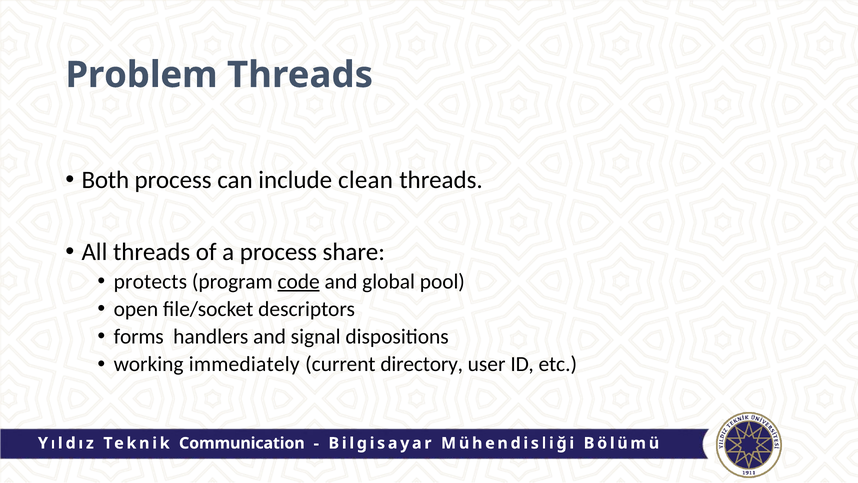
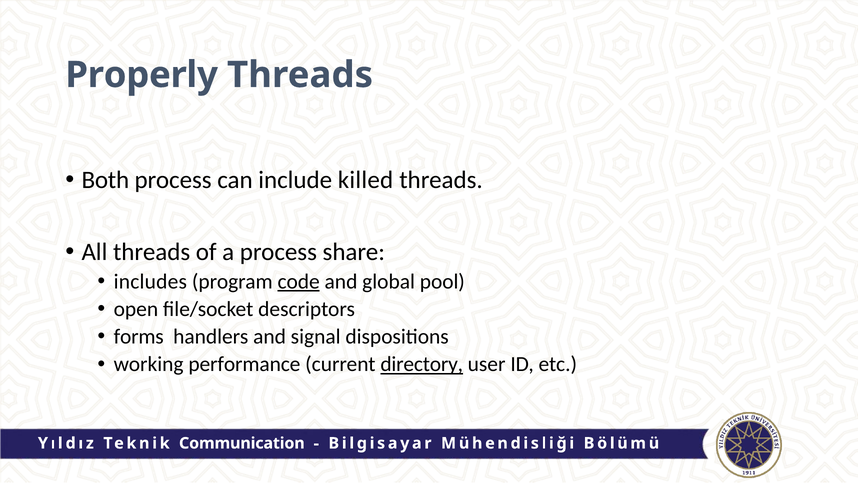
Problem: Problem -> Properly (142, 75)
clean: clean -> killed (366, 180)
protects: protects -> includes (150, 281)
immediately: immediately -> performance (244, 364)
directory underline: none -> present (422, 364)
